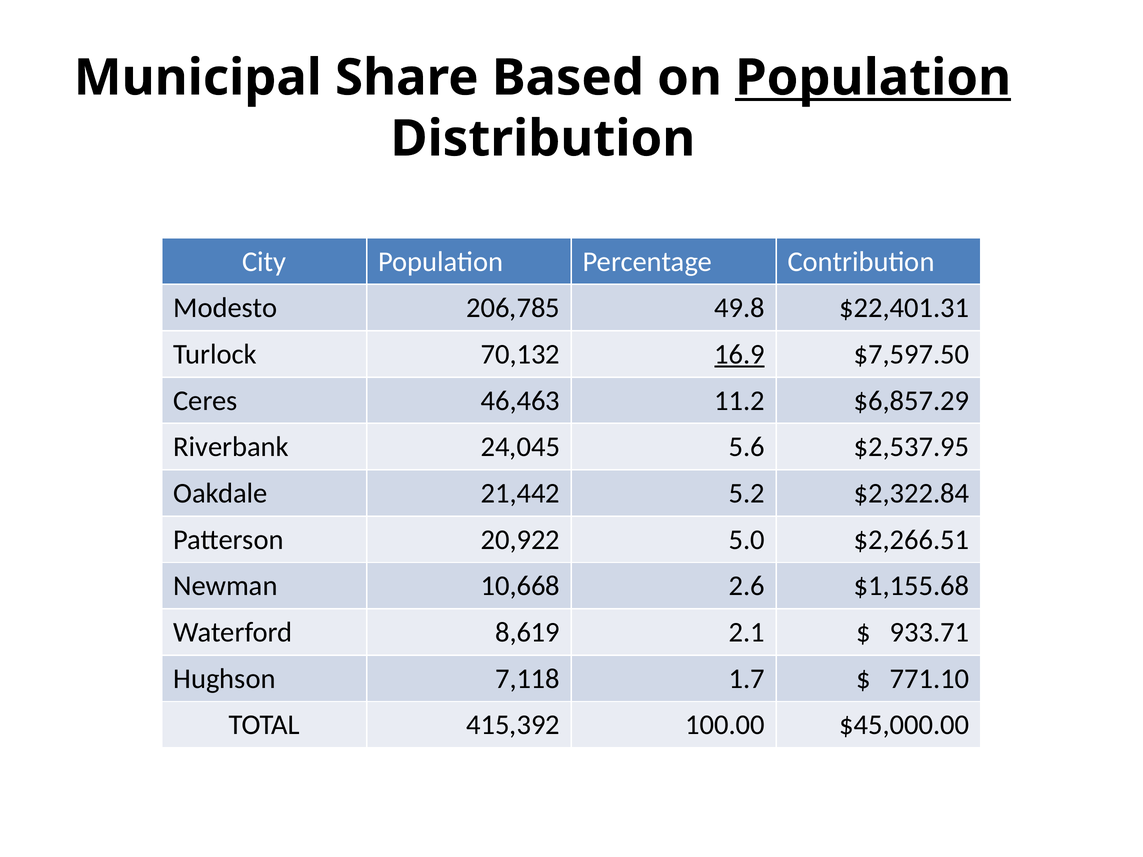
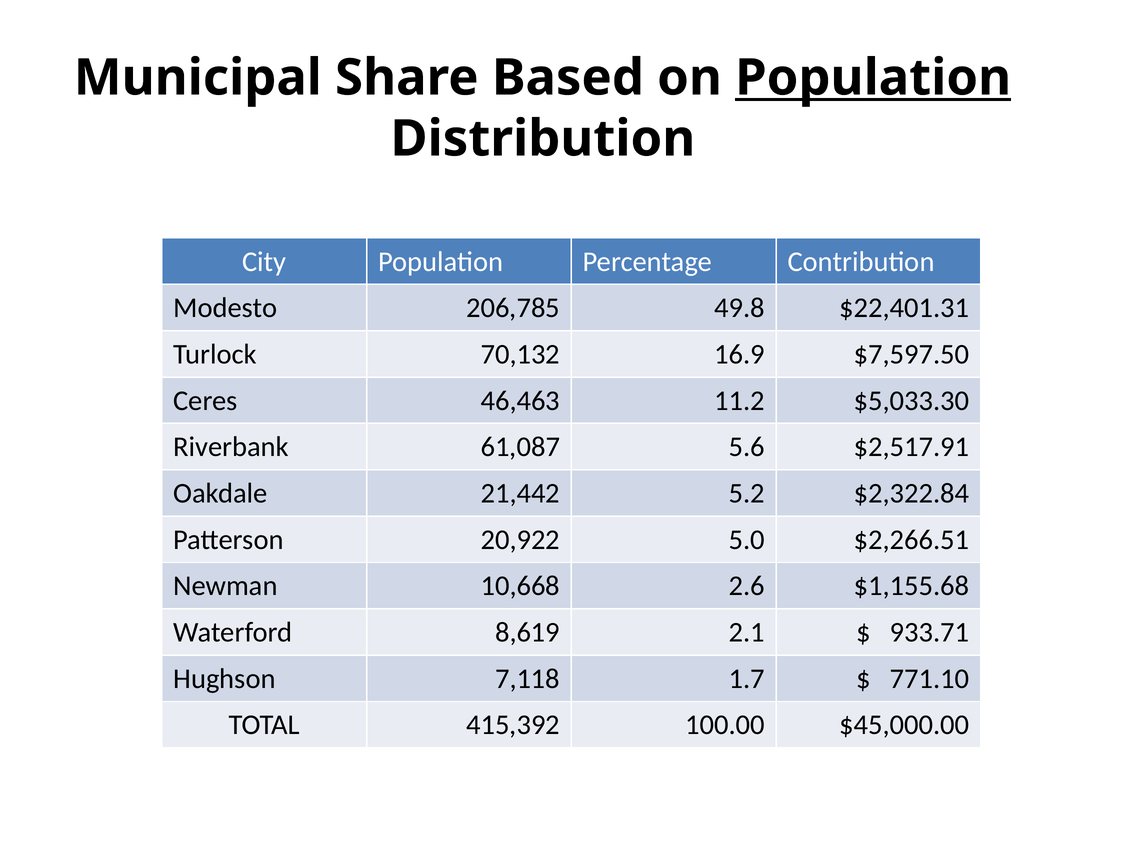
16.9 underline: present -> none (740, 354)
$6,857.29: $6,857.29 -> $5,033.30 (912, 401)
24,045: 24,045 -> 61,087 (520, 447)
$2,537.95: $2,537.95 -> $2,517.91 (912, 447)
